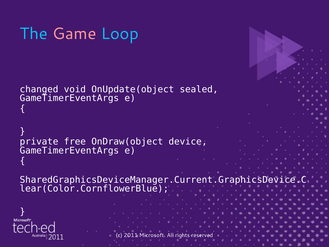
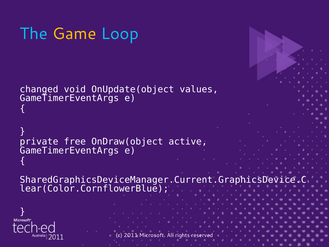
Game colour: pink -> yellow (74, 34)
sealed: sealed -> values (199, 89)
device: device -> active (188, 142)
